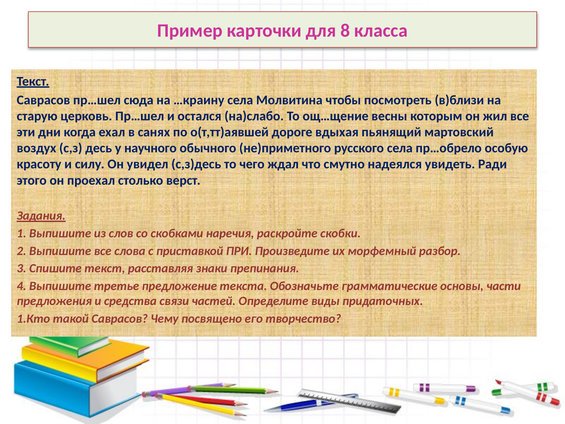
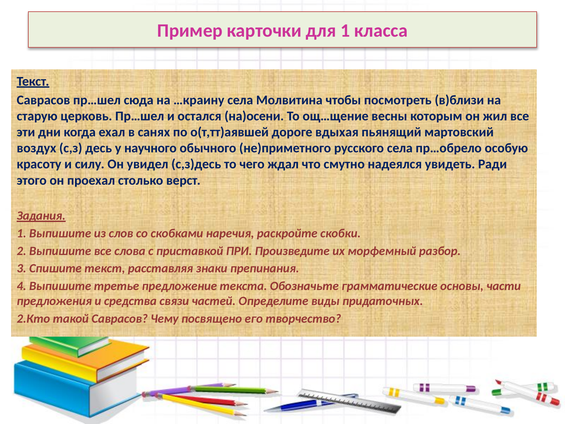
для 8: 8 -> 1 (345, 31)
на)слабо: на)слабо -> на)осени (254, 116)
1.Кто: 1.Кто -> 2.Кто (33, 318)
